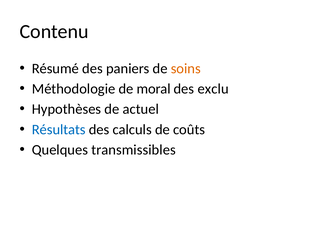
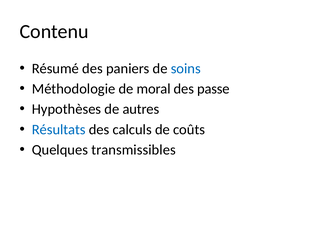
soins colour: orange -> blue (186, 69)
exclu: exclu -> passe (213, 89)
actuel: actuel -> autres (141, 109)
